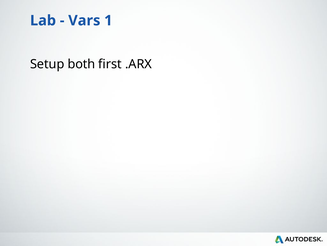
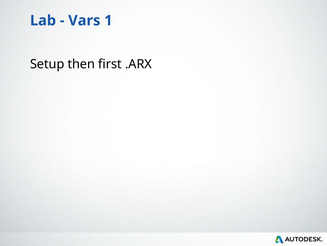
both: both -> then (81, 64)
